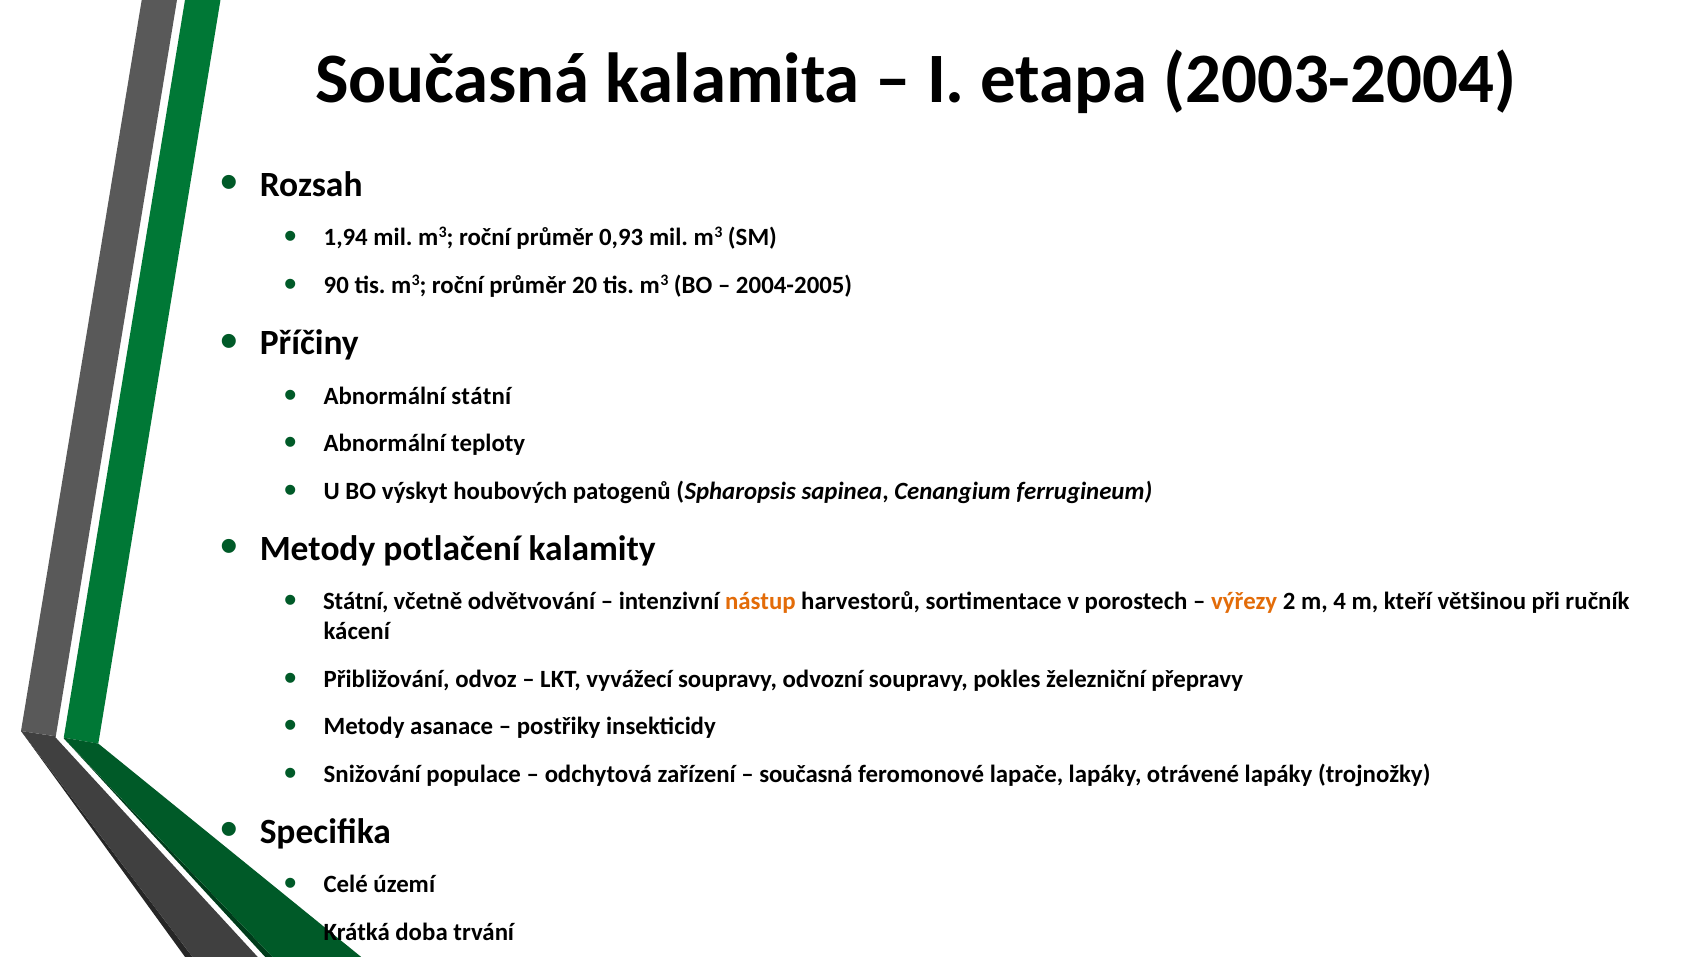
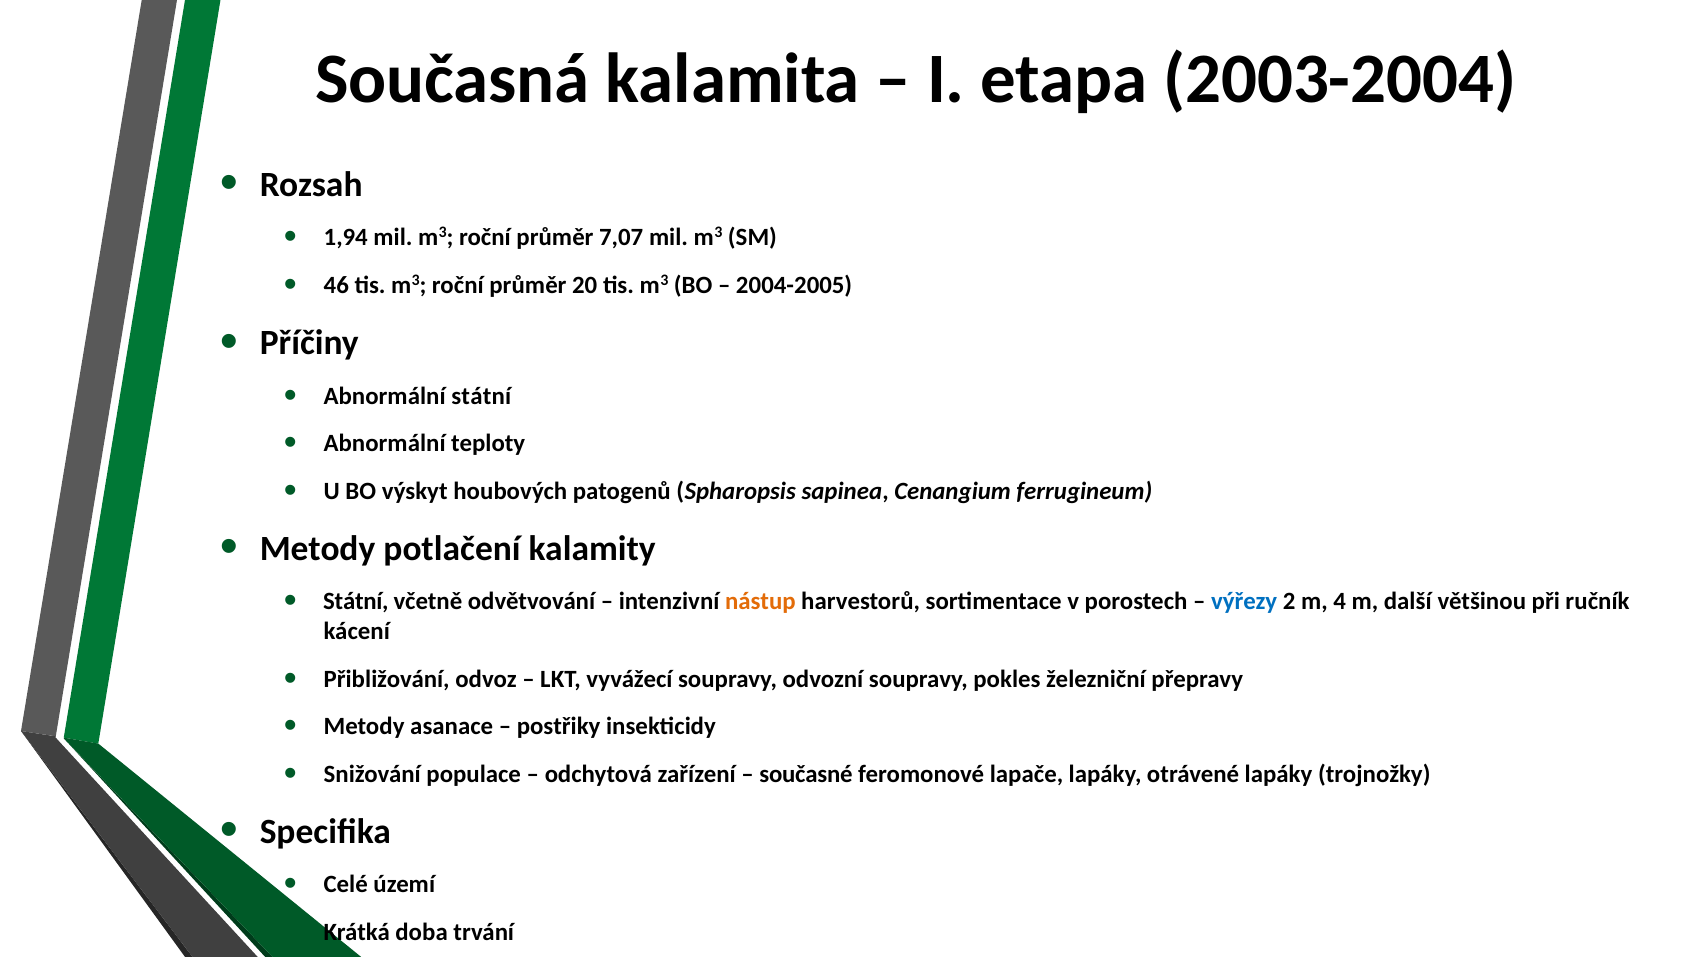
0,93: 0,93 -> 7,07 (621, 238)
90: 90 -> 46 (336, 285)
výřezy colour: orange -> blue (1244, 602)
kteří: kteří -> další (1408, 602)
současná: současná -> současné (806, 774)
